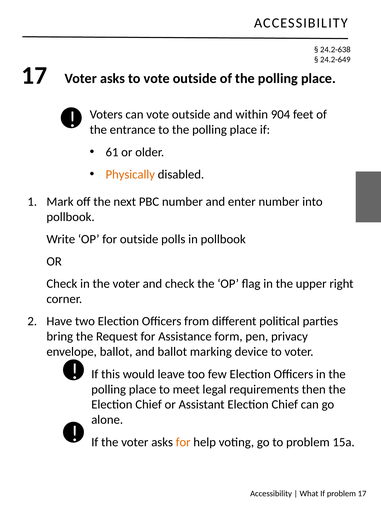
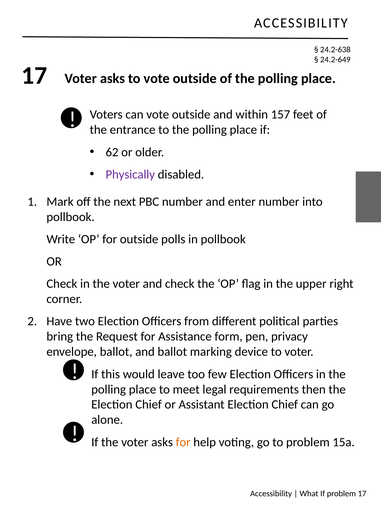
904: 904 -> 157 (281, 115)
61: 61 -> 62 (112, 152)
Physically colour: orange -> purple (130, 174)
